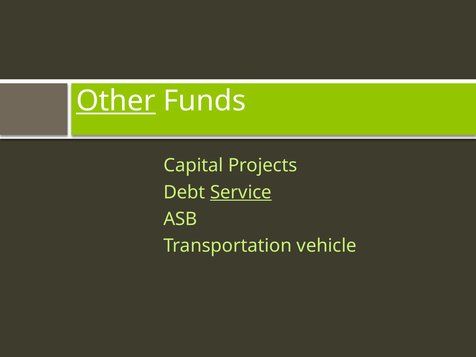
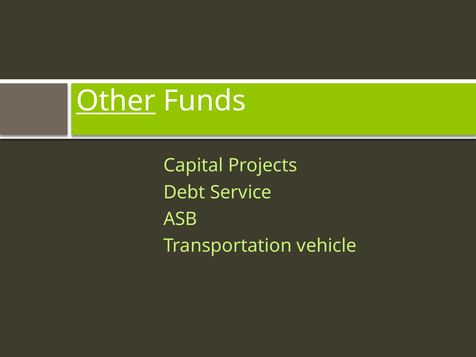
Service underline: present -> none (241, 192)
